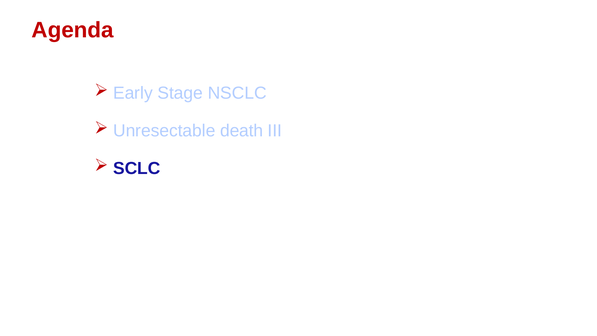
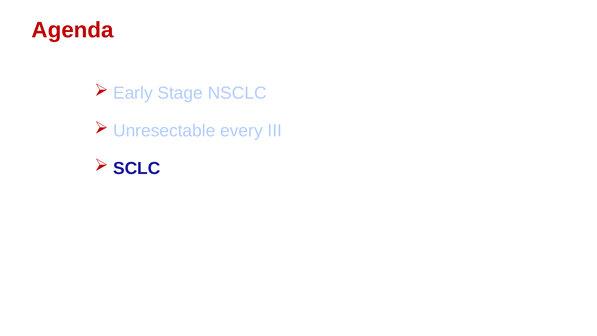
death: death -> every (242, 131)
